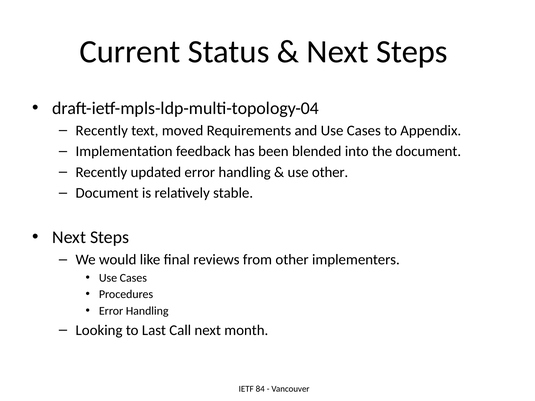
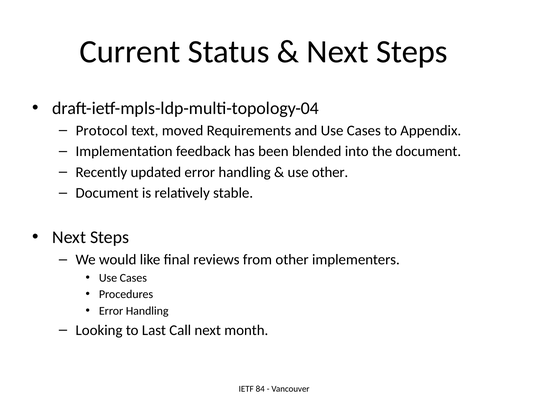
Recently: Recently -> Protocol (102, 131)
